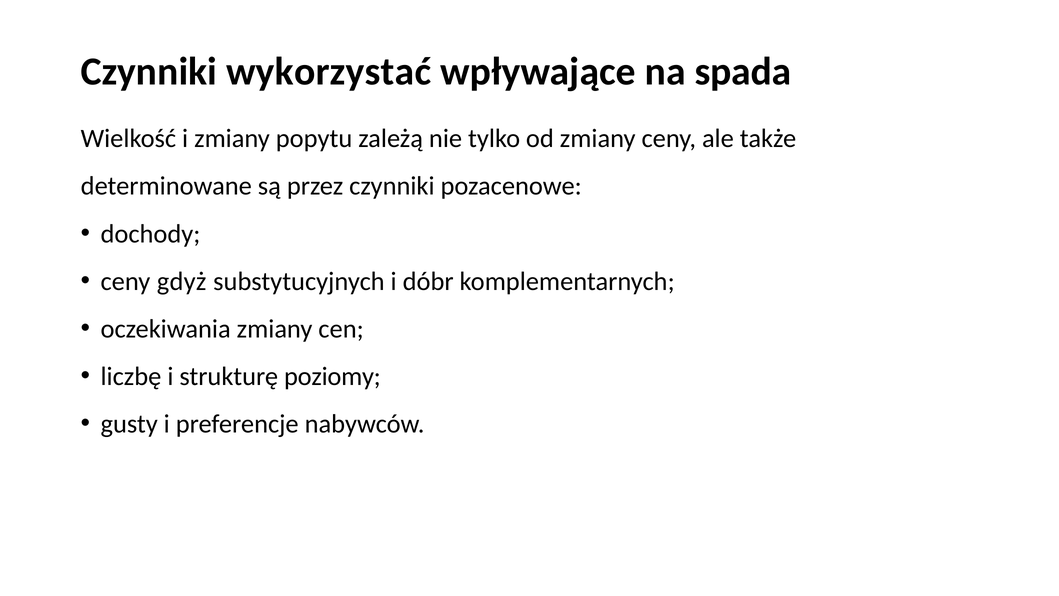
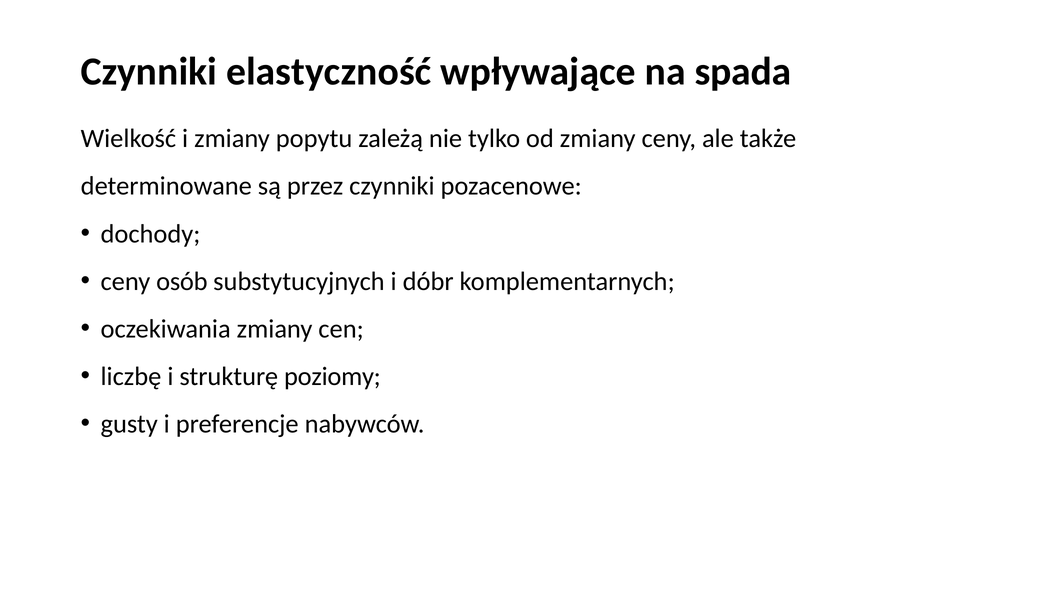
wykorzystać: wykorzystać -> elastyczność (329, 72)
gdyż: gdyż -> osób (182, 281)
